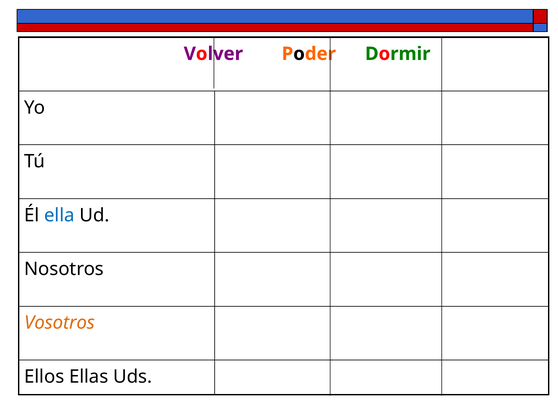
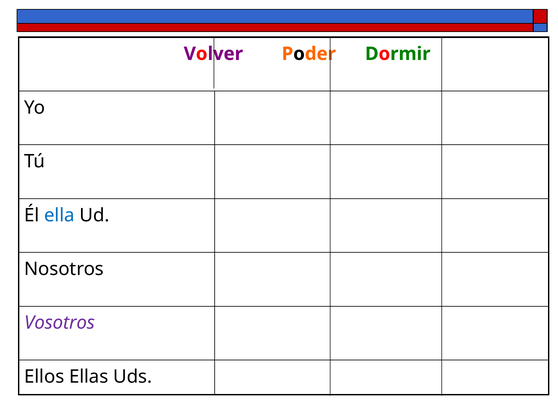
Vosotros colour: orange -> purple (60, 322)
